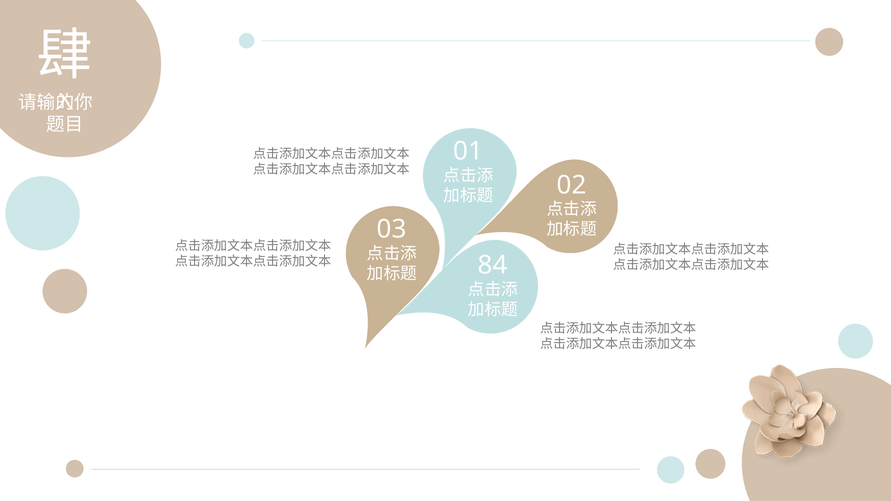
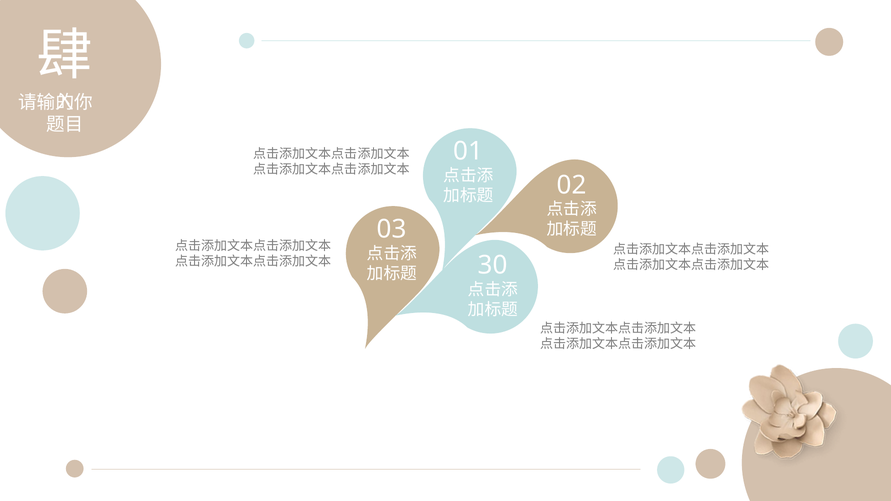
84: 84 -> 30 (493, 265)
